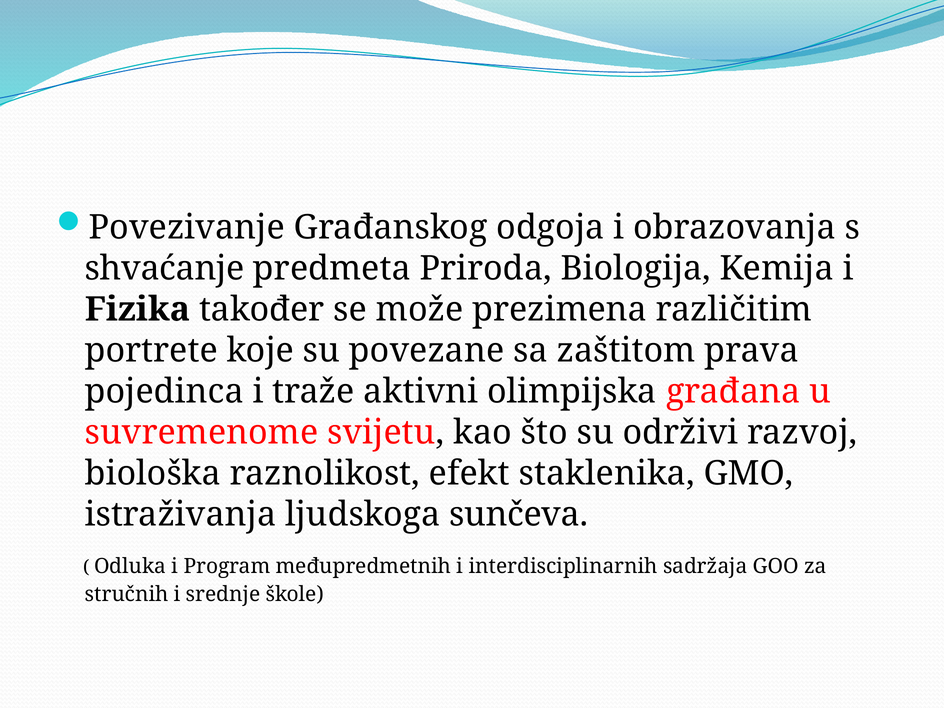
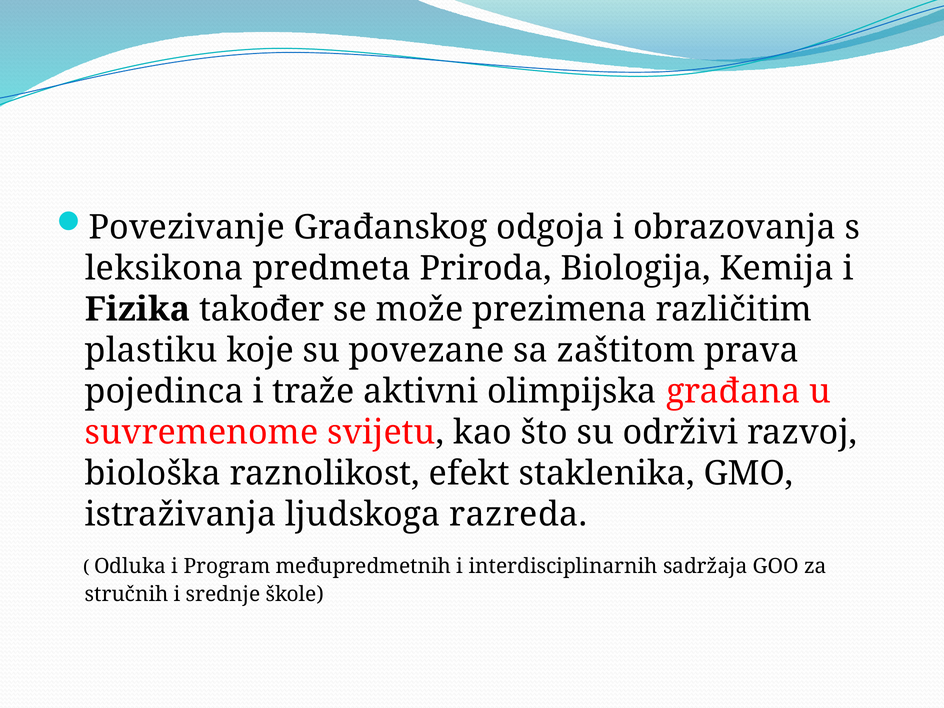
shvaćanje: shvaćanje -> leksikona (164, 268)
portrete: portrete -> plastiku (151, 350)
sunčeva: sunčeva -> razreda (518, 514)
